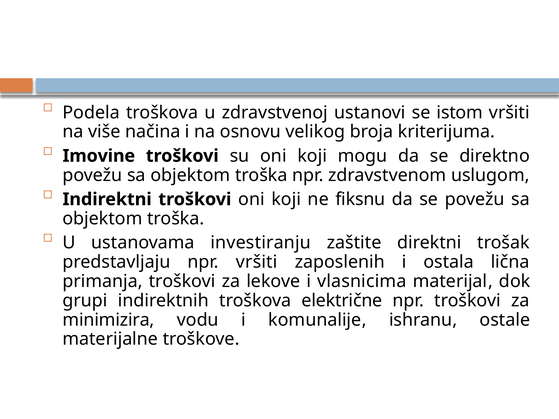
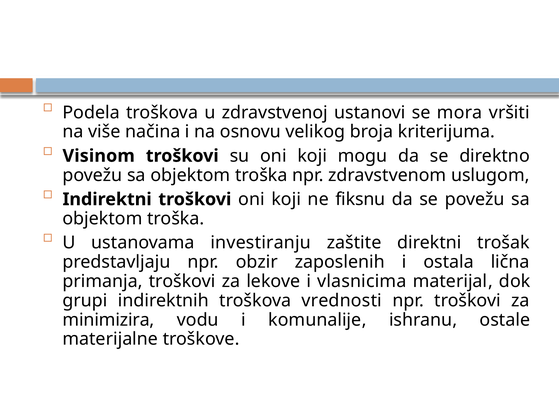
istom: istom -> mora (460, 113)
Imovine: Imovine -> Visinom (99, 156)
npr vršiti: vršiti -> obzir (257, 262)
električne: električne -> vrednosti (342, 301)
